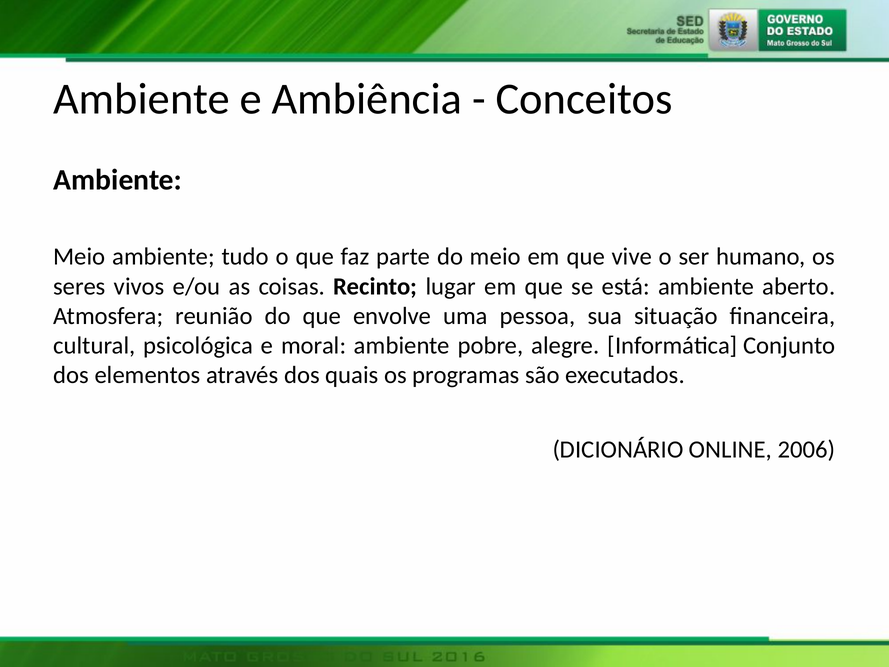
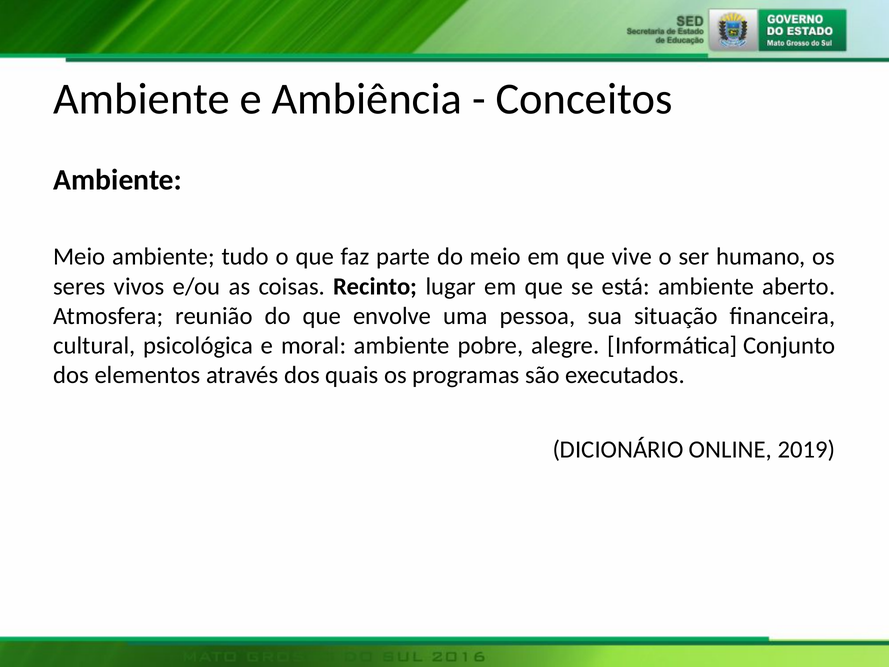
2006: 2006 -> 2019 (807, 449)
